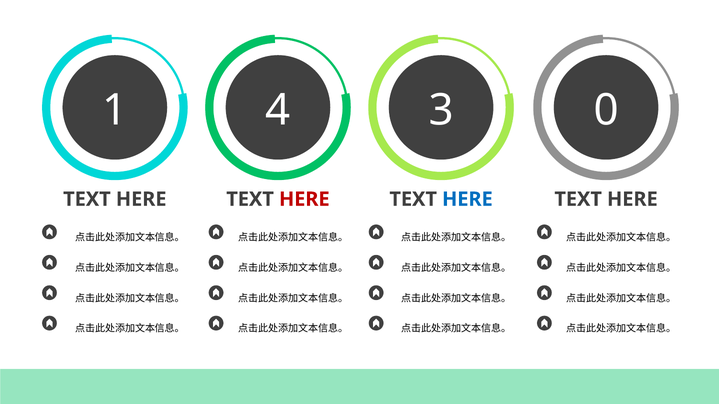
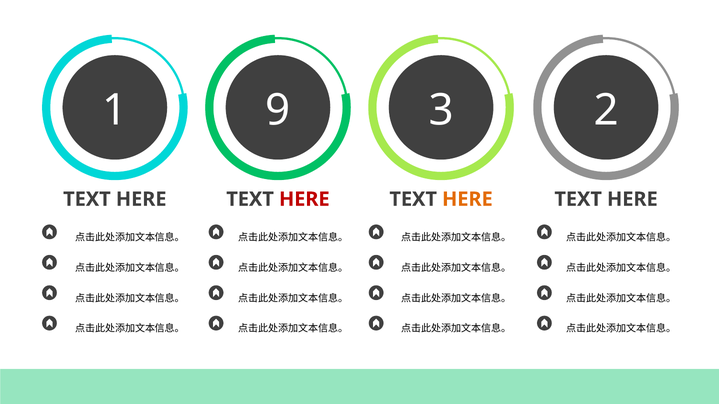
4: 4 -> 9 (278, 111)
0: 0 -> 2 (606, 111)
HERE colour: blue -> orange (467, 199)
